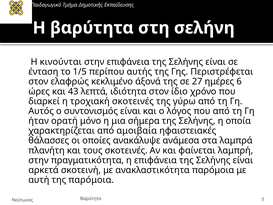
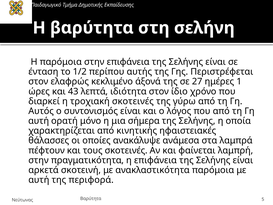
Η κινούνται: κινούνται -> παρόμοια (61, 62)
1/5: 1/5 -> 1/2 (80, 72)
6: 6 -> 1 (239, 81)
ήταν: ήταν -> αυτή (39, 121)
αμοιβαία: αμοιβαία -> κινητικής (137, 131)
πλανήτη: πλανήτη -> πέφτουν (47, 150)
της παρόμοια: παρόμοια -> περιφορά (91, 180)
